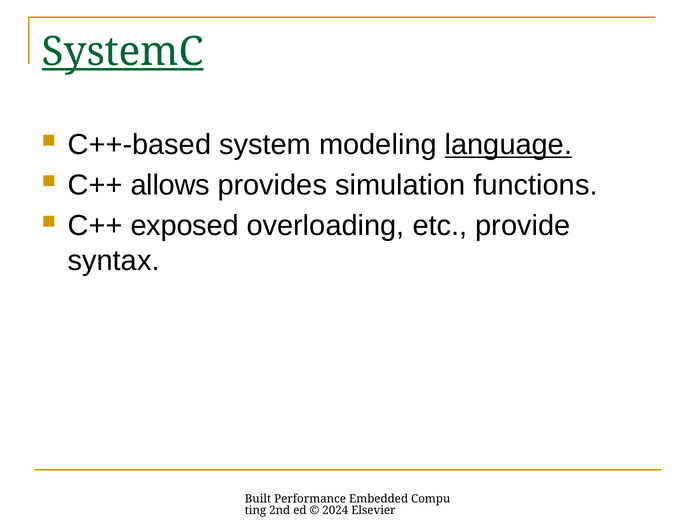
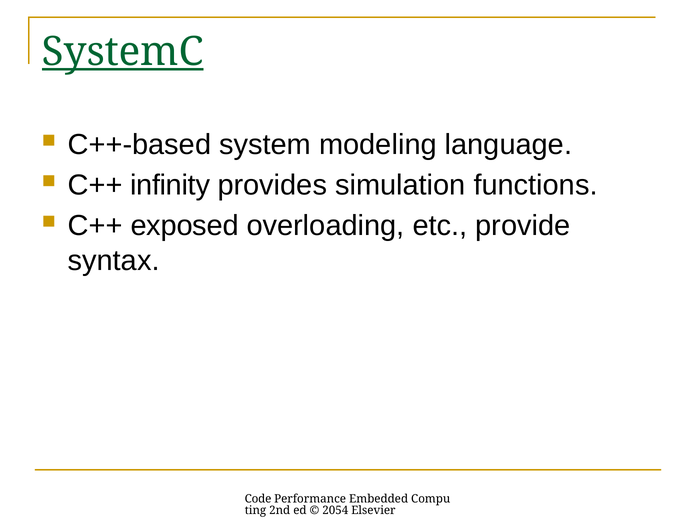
language underline: present -> none (508, 145)
allows: allows -> infinity (170, 185)
Built: Built -> Code (258, 499)
2024: 2024 -> 2054 (335, 510)
